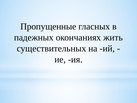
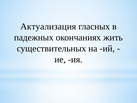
Пропущенные: Пропущенные -> Актуализация (48, 26)
